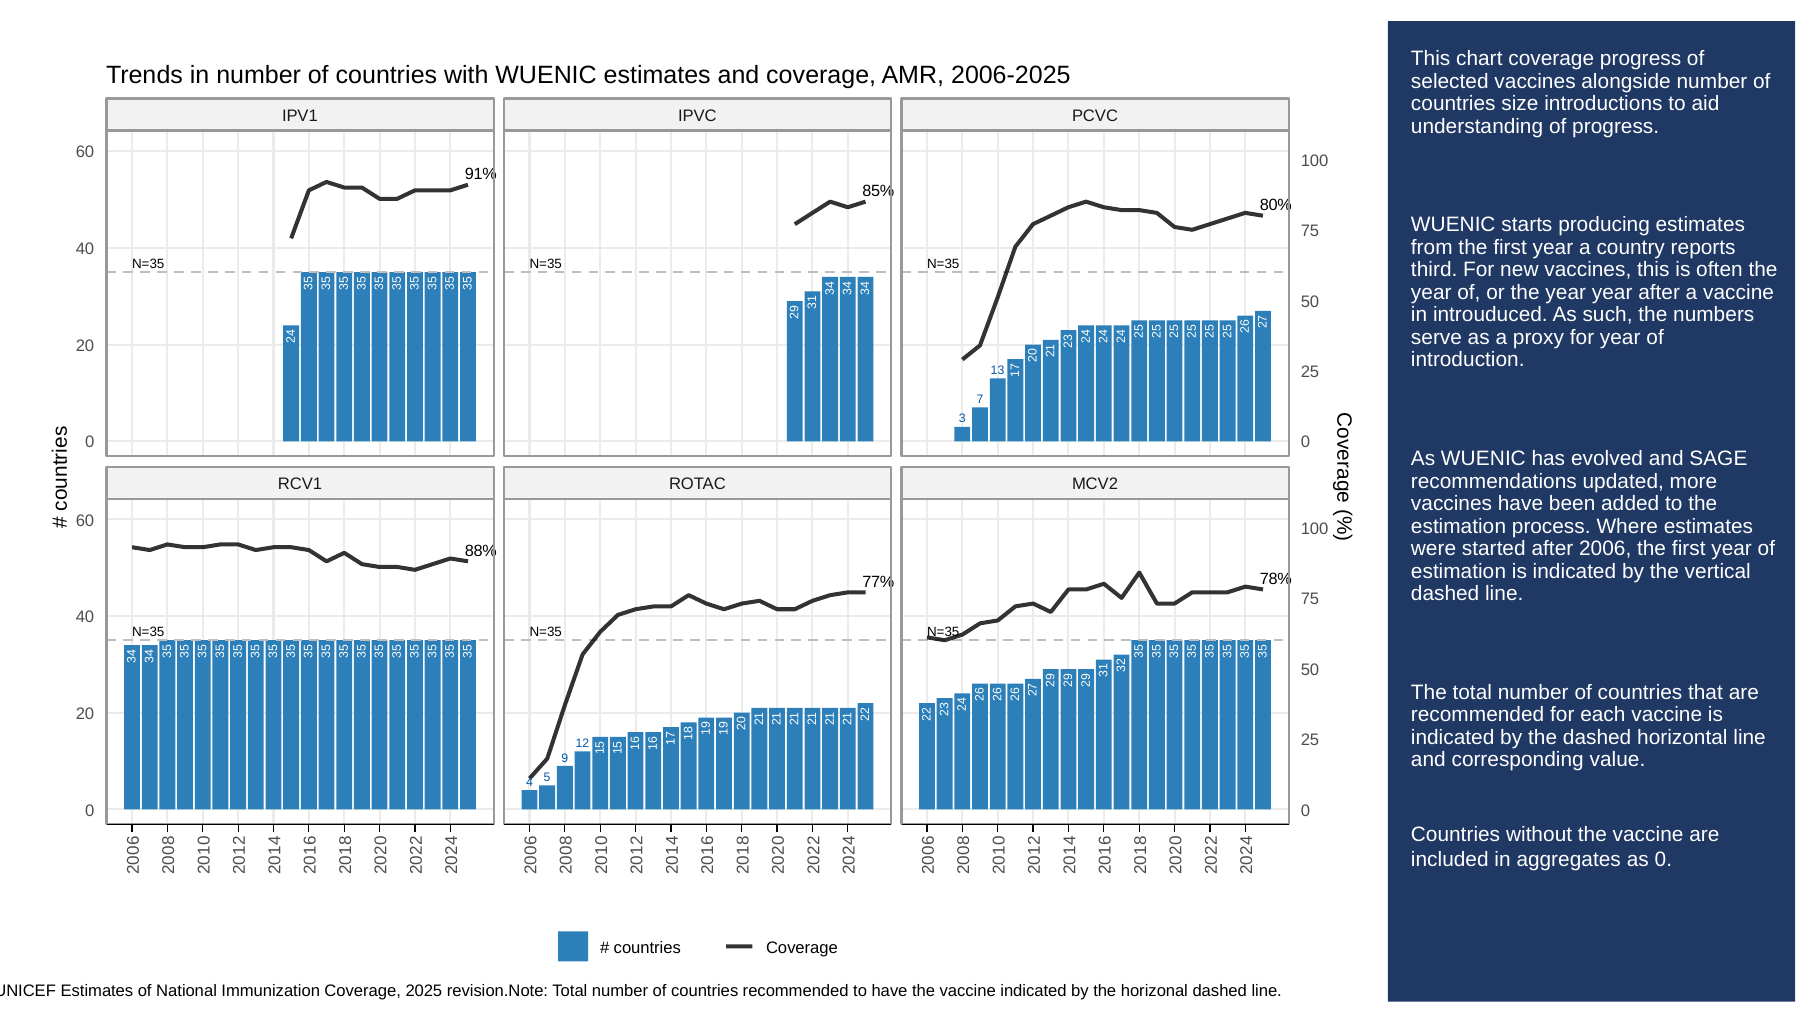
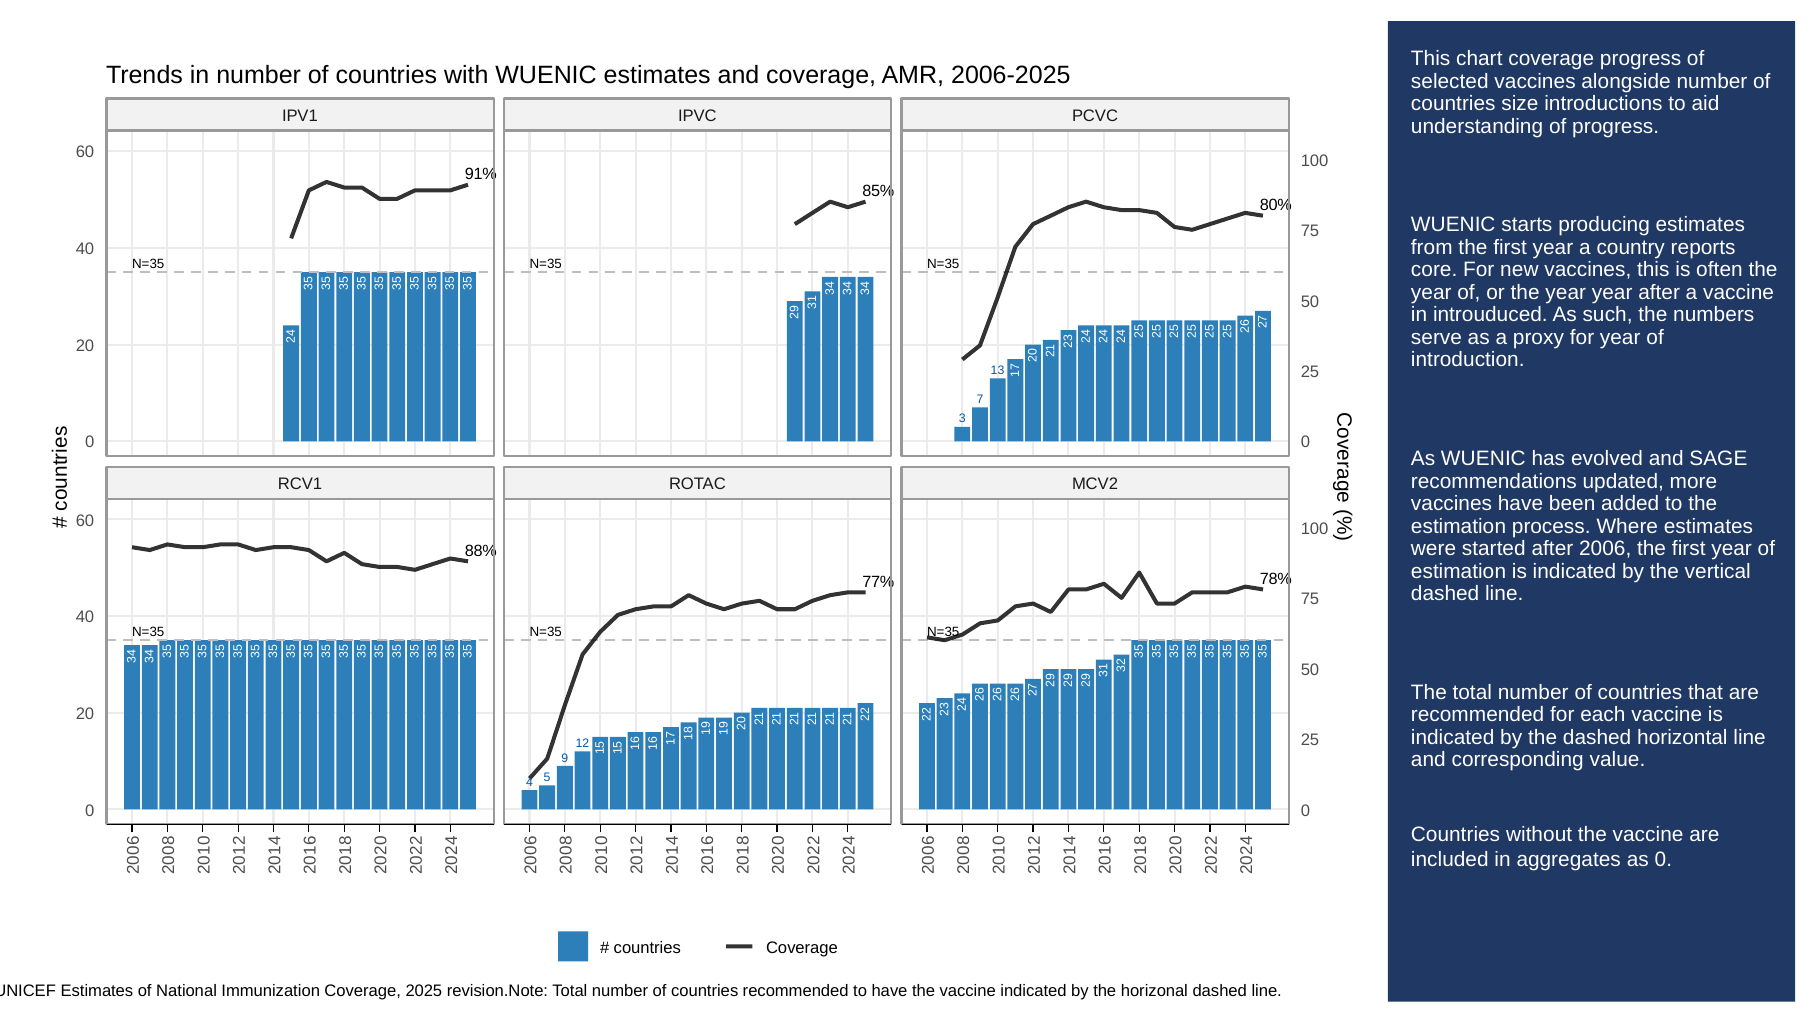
third: third -> core (1434, 270)
